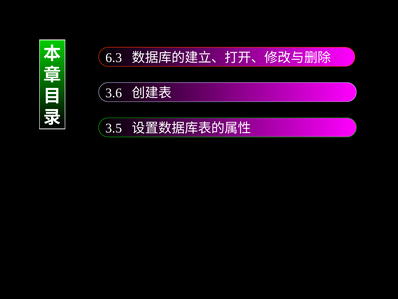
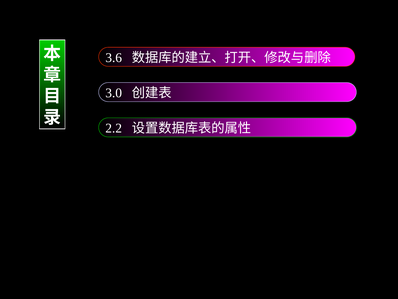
6.3: 6.3 -> 3.6 (114, 58)
3.6: 3.6 -> 3.0 (114, 93)
3.5: 3.5 -> 2.2 (114, 128)
